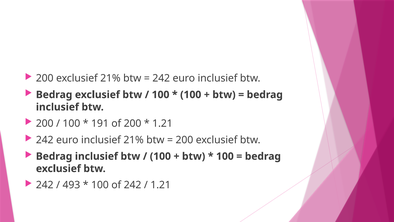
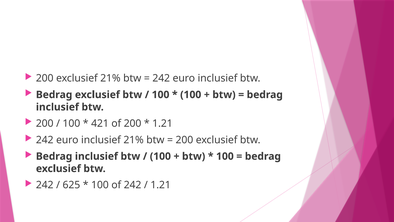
191: 191 -> 421 (100, 123)
493: 493 -> 625 (71, 185)
